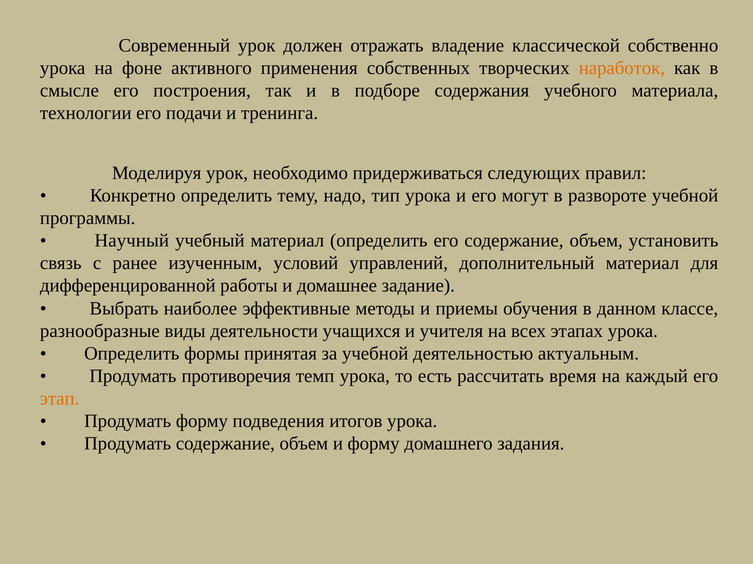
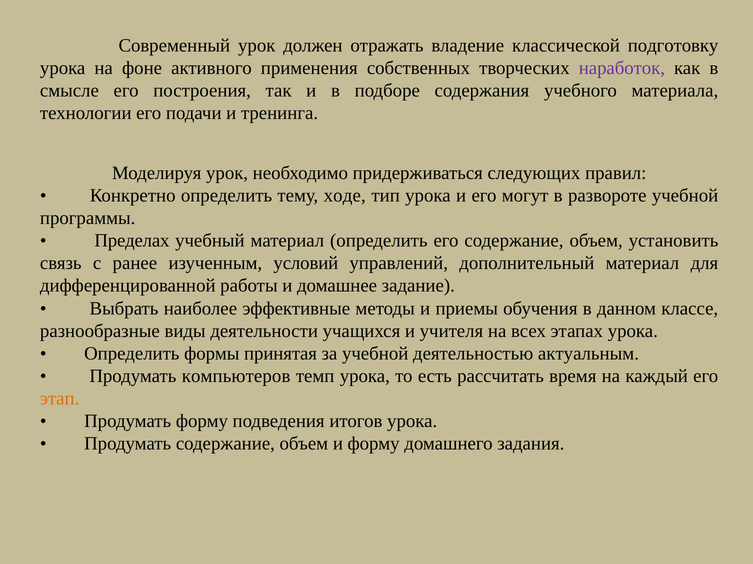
собственно: собственно -> подготовку (673, 46)
наработок colour: orange -> purple (622, 68)
надо: надо -> ходе (345, 196)
Научный: Научный -> Пределах (132, 241)
противоречия: противоречия -> компьютеров (236, 377)
